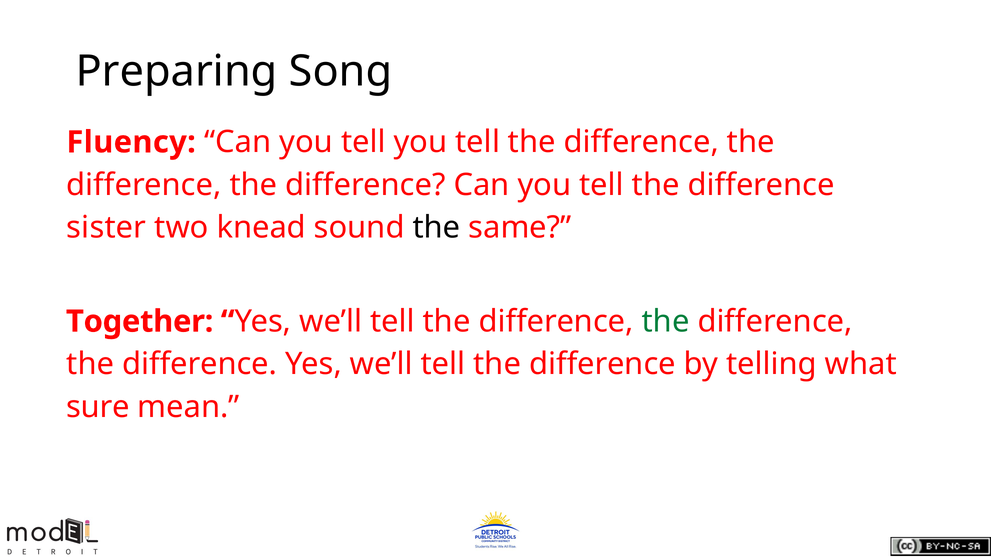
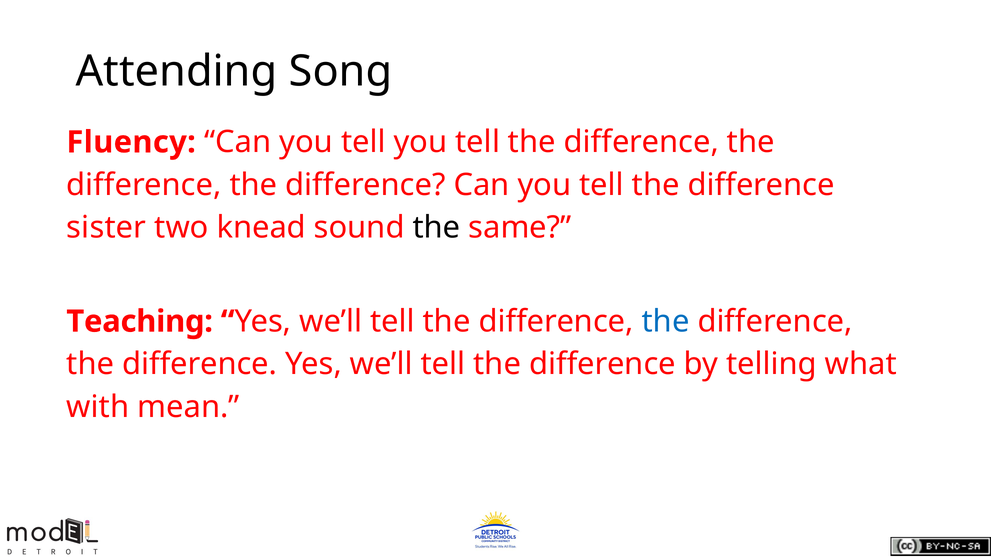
Preparing: Preparing -> Attending (177, 72)
Together: Together -> Teaching (140, 321)
the colour: green -> blue (666, 321)
sure: sure -> with (98, 407)
